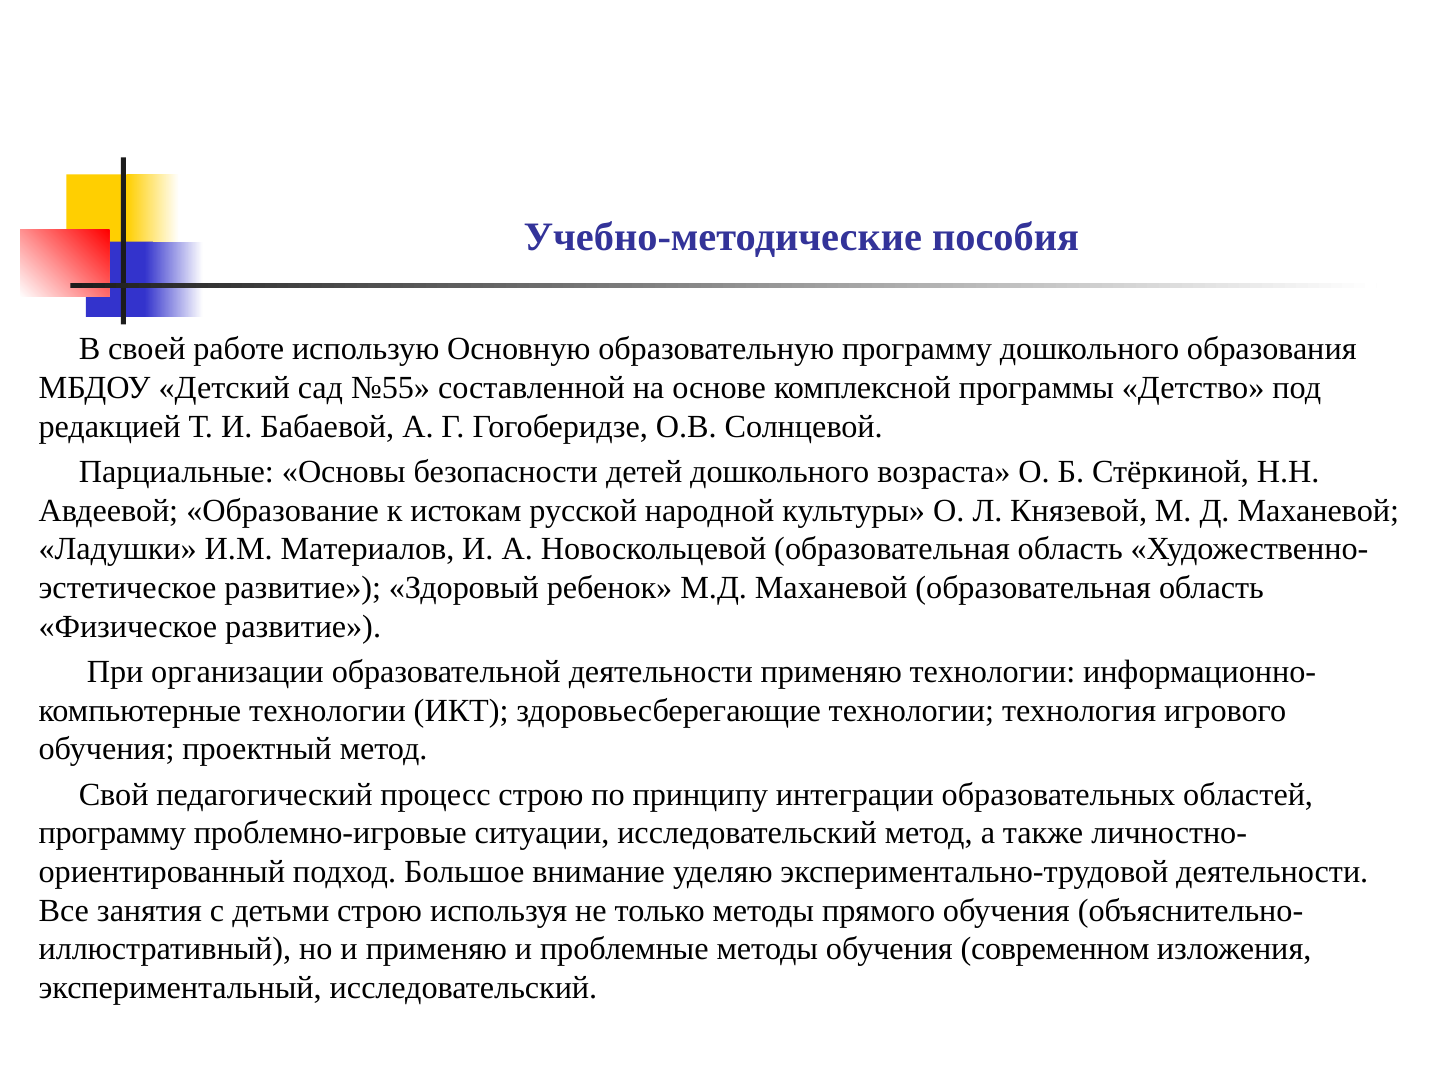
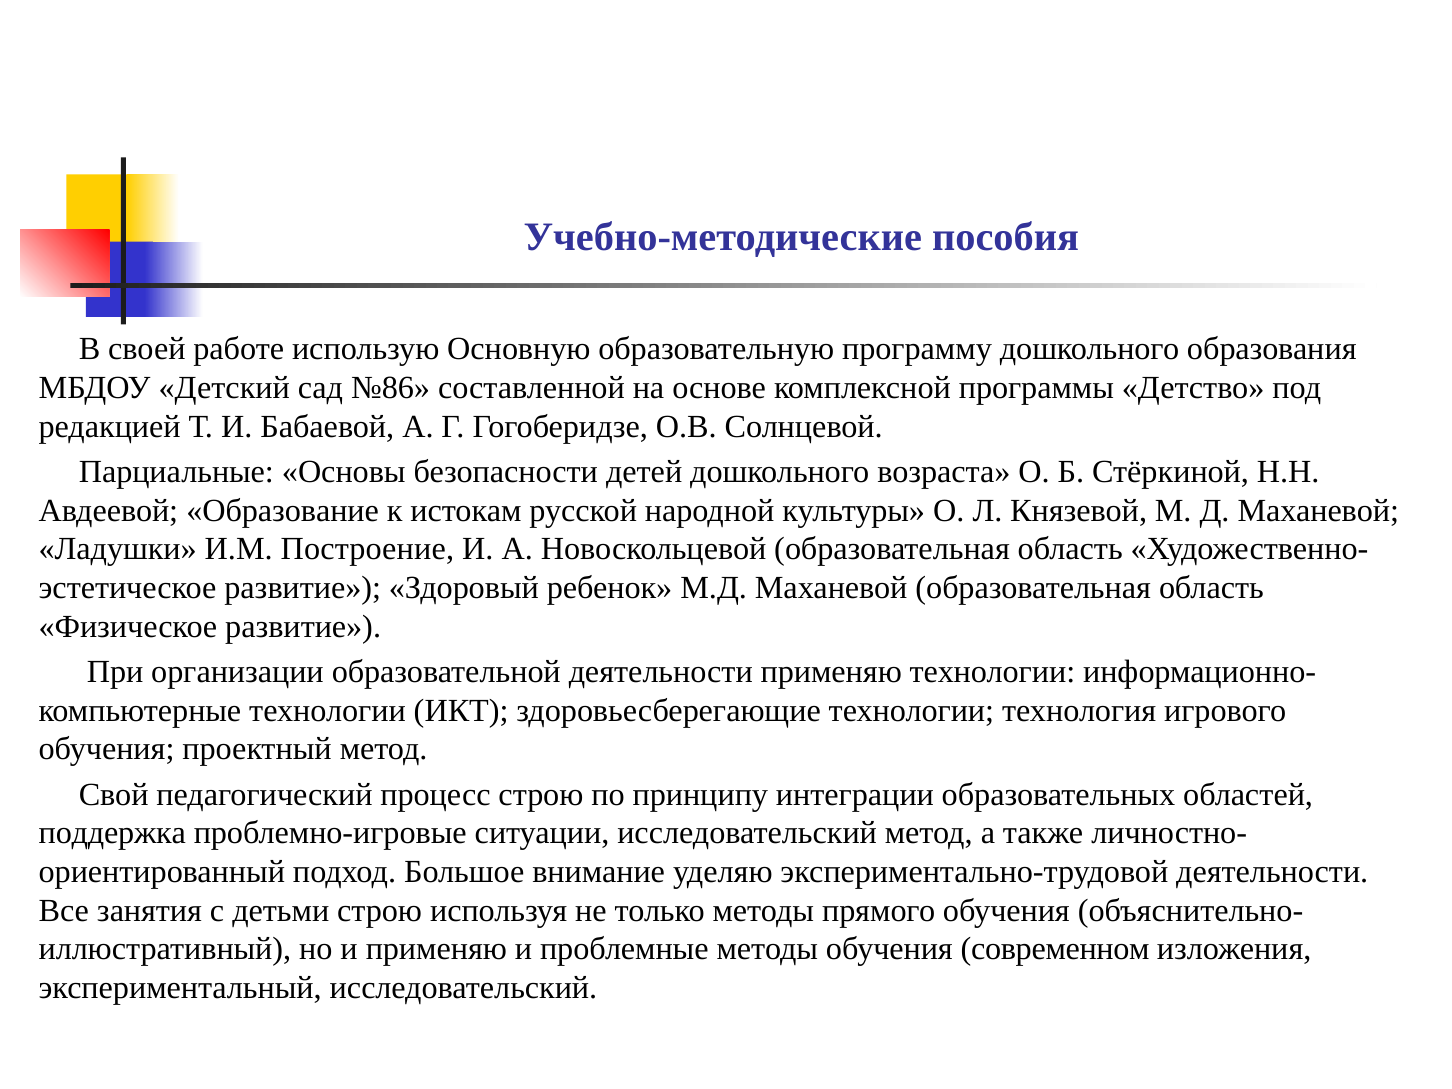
№55: №55 -> №86 (391, 388)
Материалов: Материалов -> Построение (367, 549)
программу: программу -> поддержка (112, 833)
